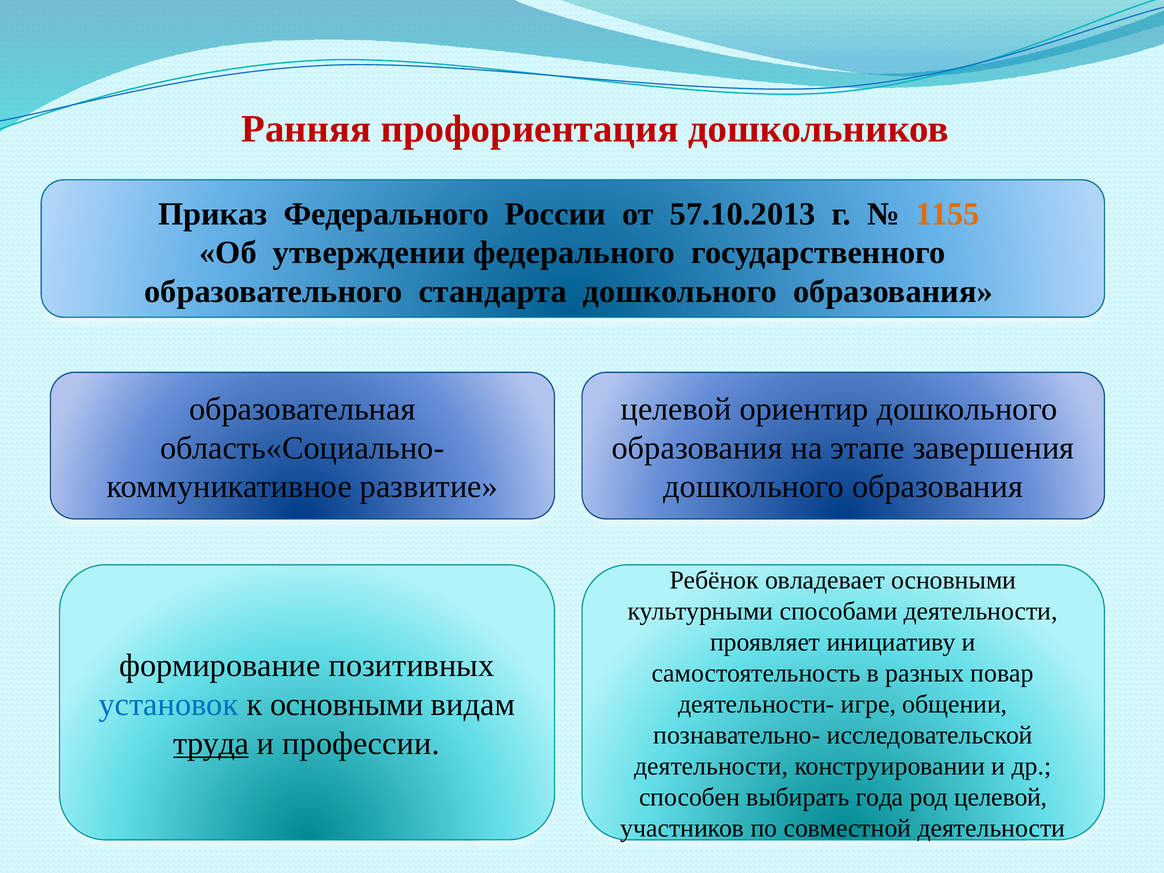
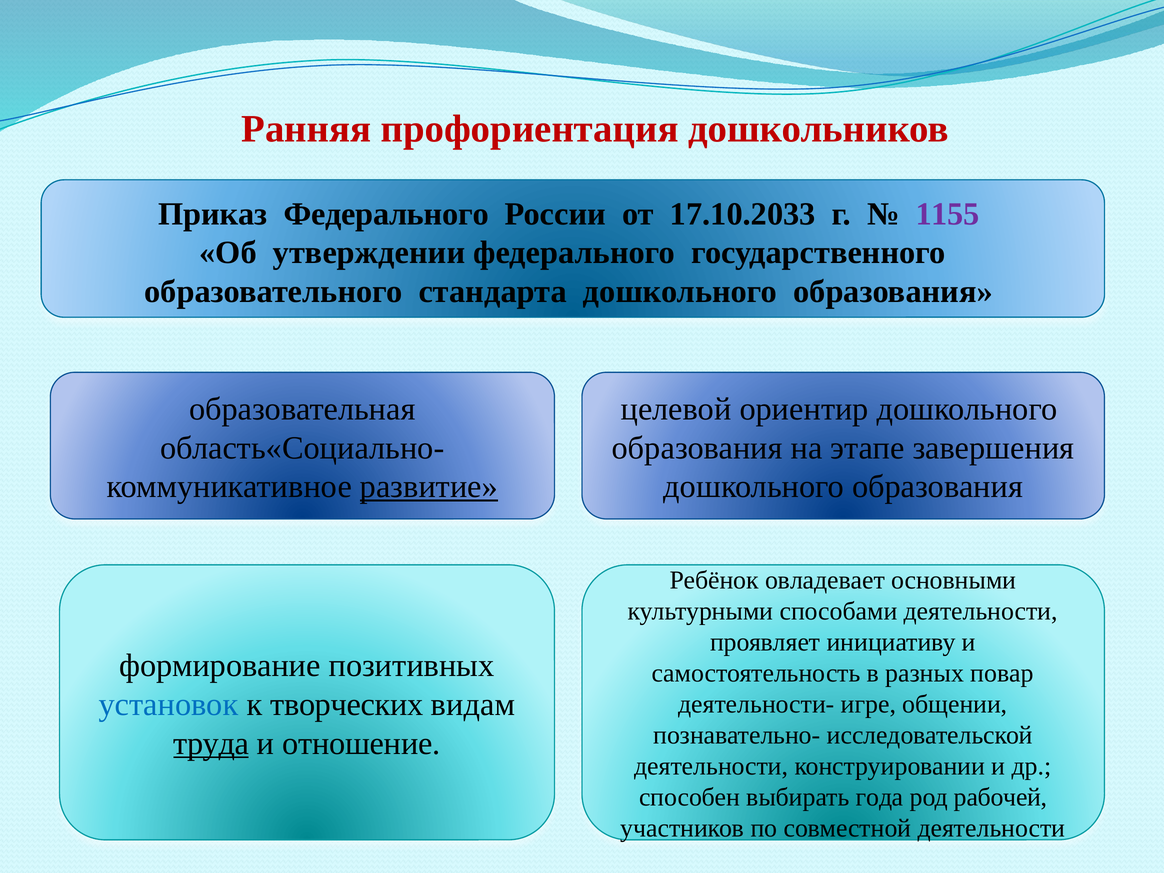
57.10.2013: 57.10.2013 -> 17.10.2033 (743, 214)
1155 colour: orange -> purple (948, 214)
развитие underline: none -> present (429, 487)
к основными: основными -> творческих (347, 705)
профессии: профессии -> отношение (361, 743)
род целевой: целевой -> рабочей (1001, 797)
